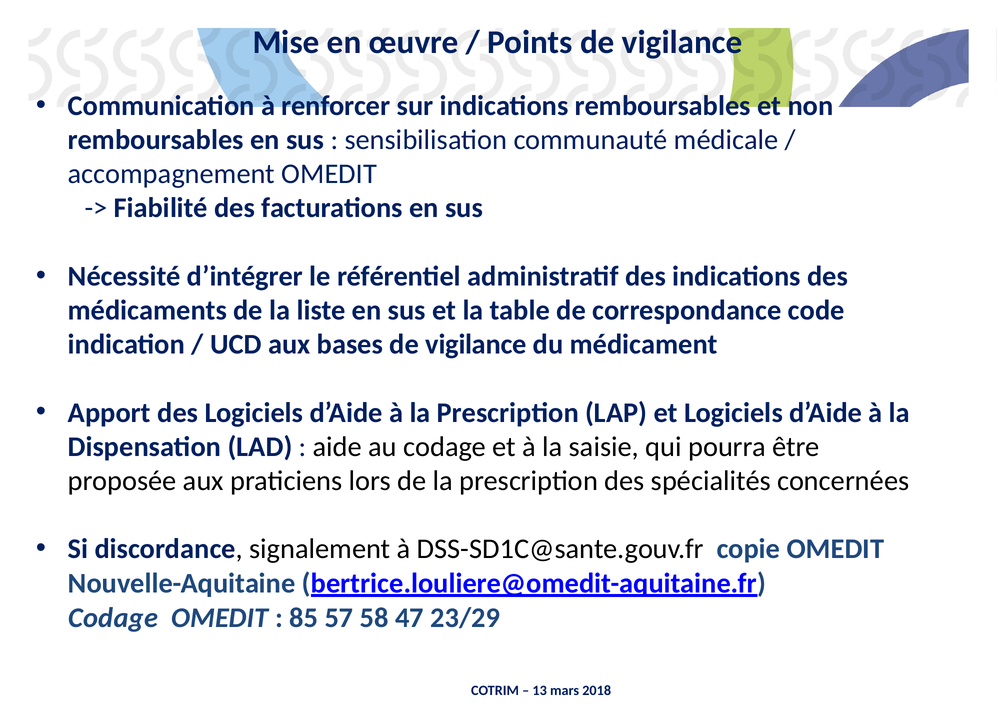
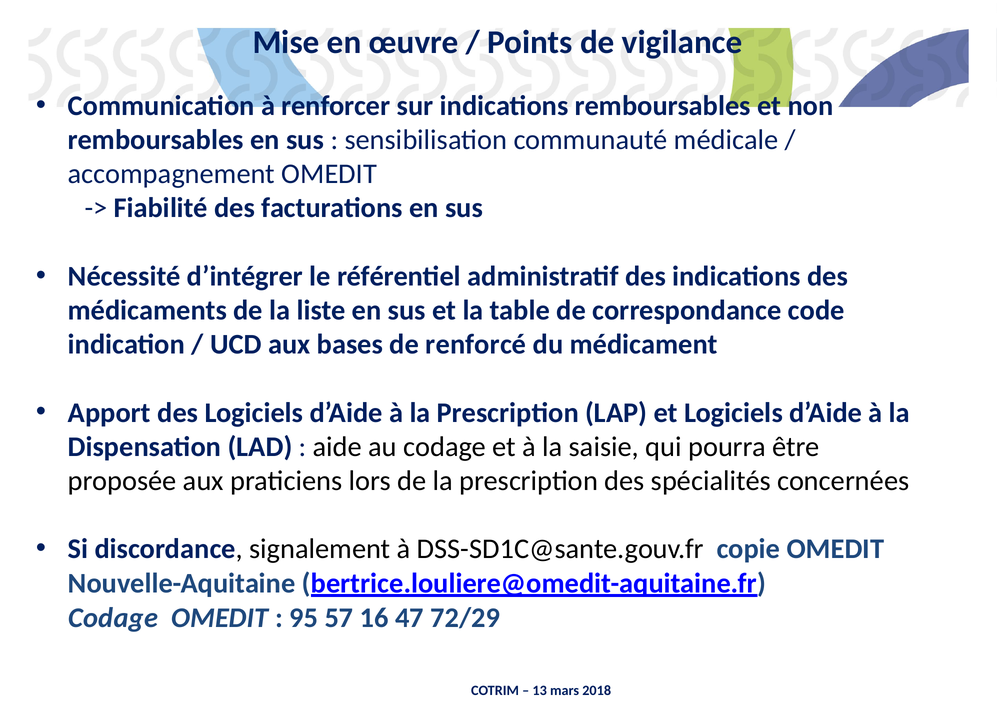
bases de vigilance: vigilance -> renforcé (476, 345)
85: 85 -> 95 (304, 618)
58: 58 -> 16 (374, 618)
23/29: 23/29 -> 72/29 (465, 618)
